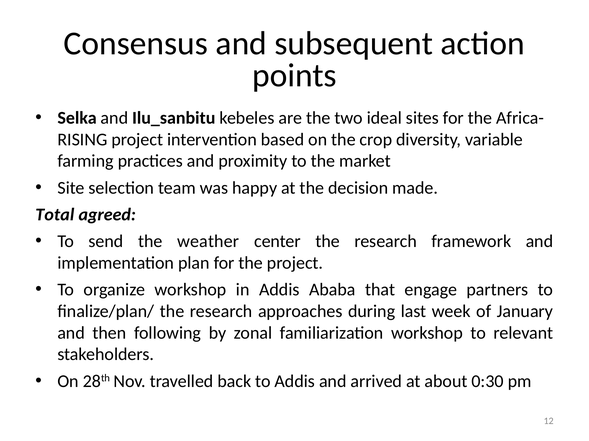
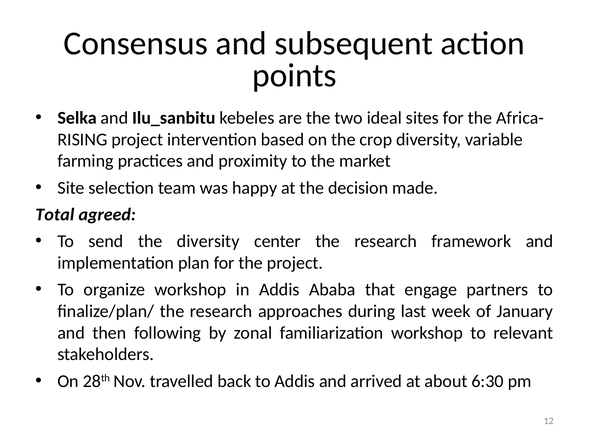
the weather: weather -> diversity (208, 242)
0:30: 0:30 -> 6:30 (488, 382)
